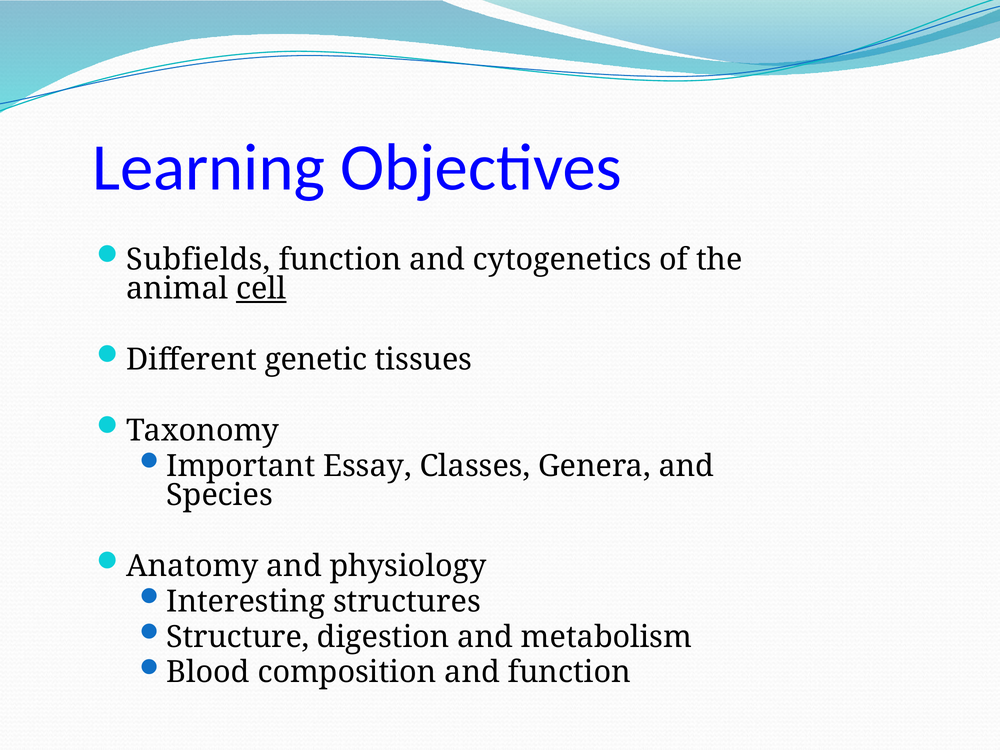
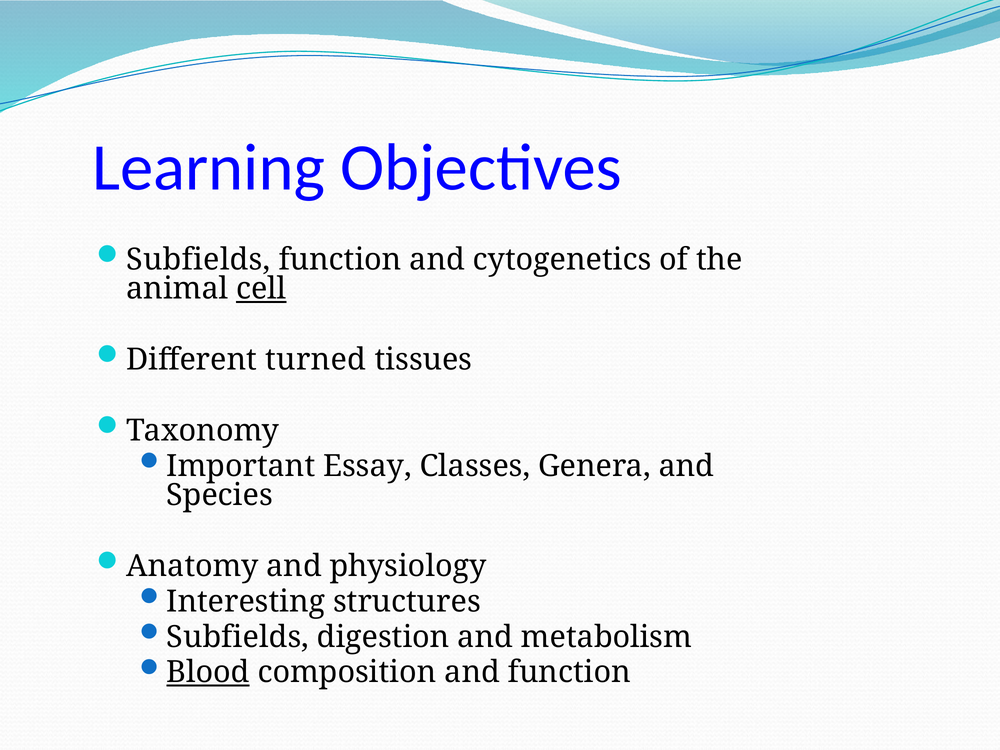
genetic: genetic -> turned (316, 360)
Structure: Structure -> Subfields (238, 637)
Blood underline: none -> present (208, 672)
